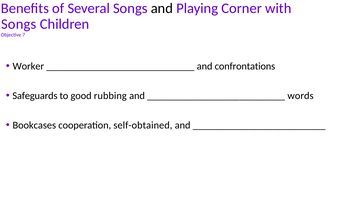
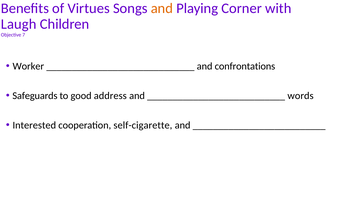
Several: Several -> Virtues (89, 8)
and colour: black -> orange (162, 8)
Songs: Songs -> Laugh (19, 24)
rubbing: rubbing -> address (110, 96)
Bookcases: Bookcases -> Interested (34, 125)
self-obtained: self-obtained -> self-cigarette (143, 125)
